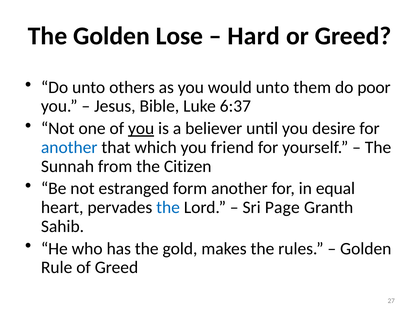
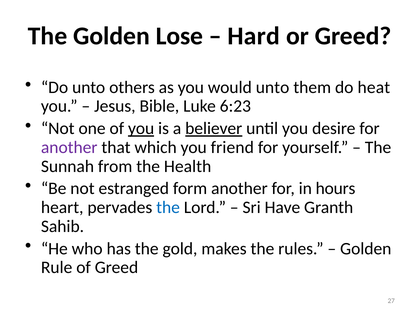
poor: poor -> heat (374, 87)
6:37: 6:37 -> 6:23 (235, 106)
believer underline: none -> present (214, 128)
another colour: blue -> purple (69, 147)
Citizen: Citizen -> Health (188, 166)
equal: equal -> hours (336, 189)
Page: Page -> Have (282, 207)
